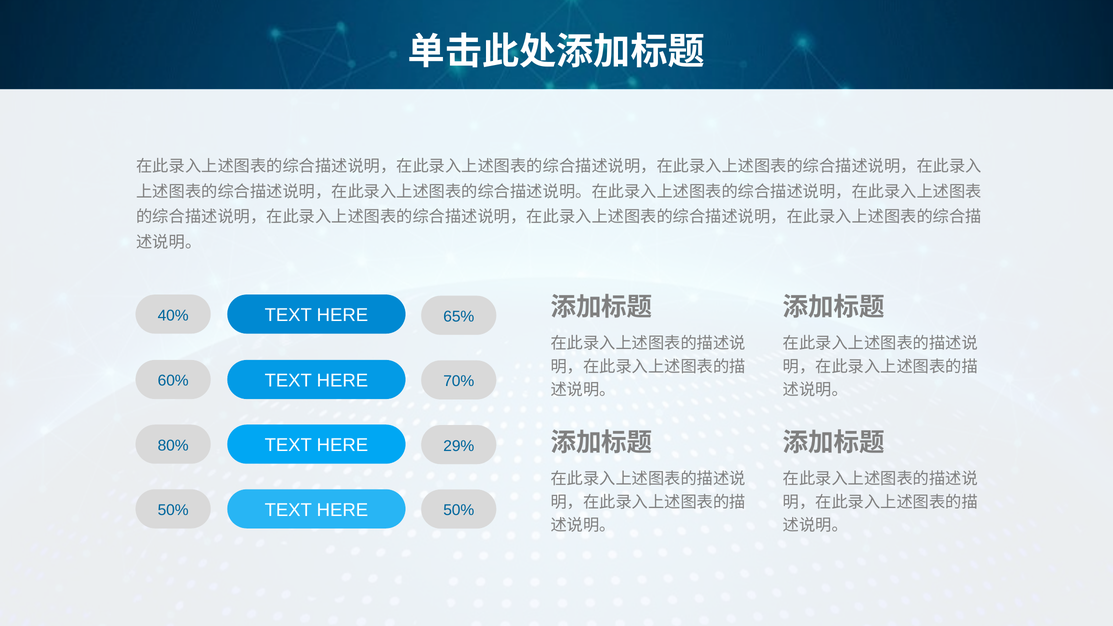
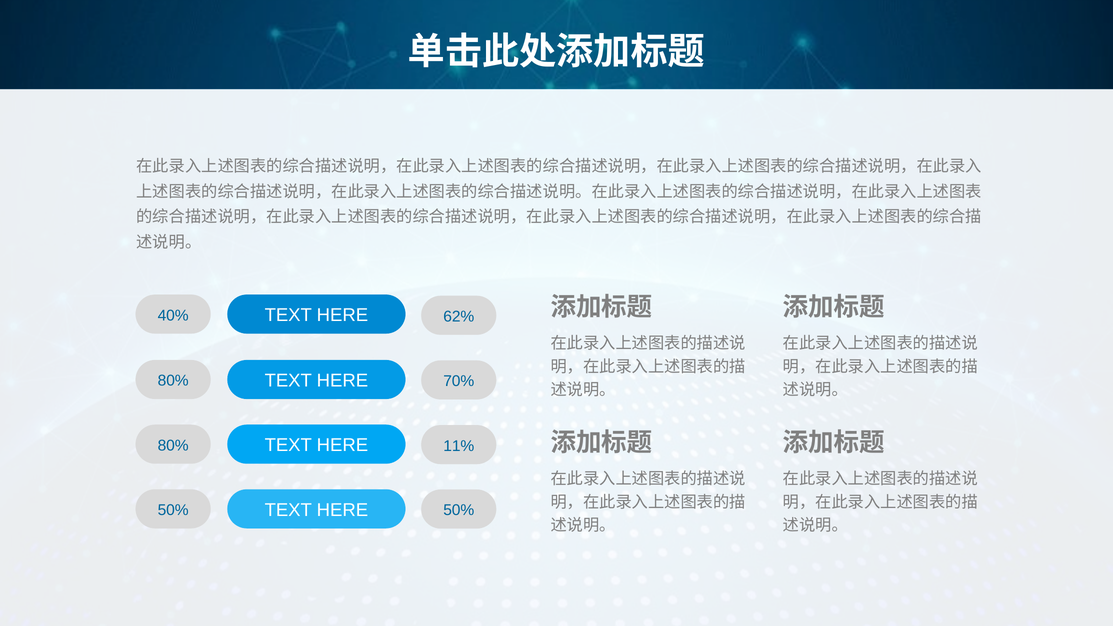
65%: 65% -> 62% (459, 317)
60%: 60% -> 80% (173, 381)
29%: 29% -> 11% (459, 446)
